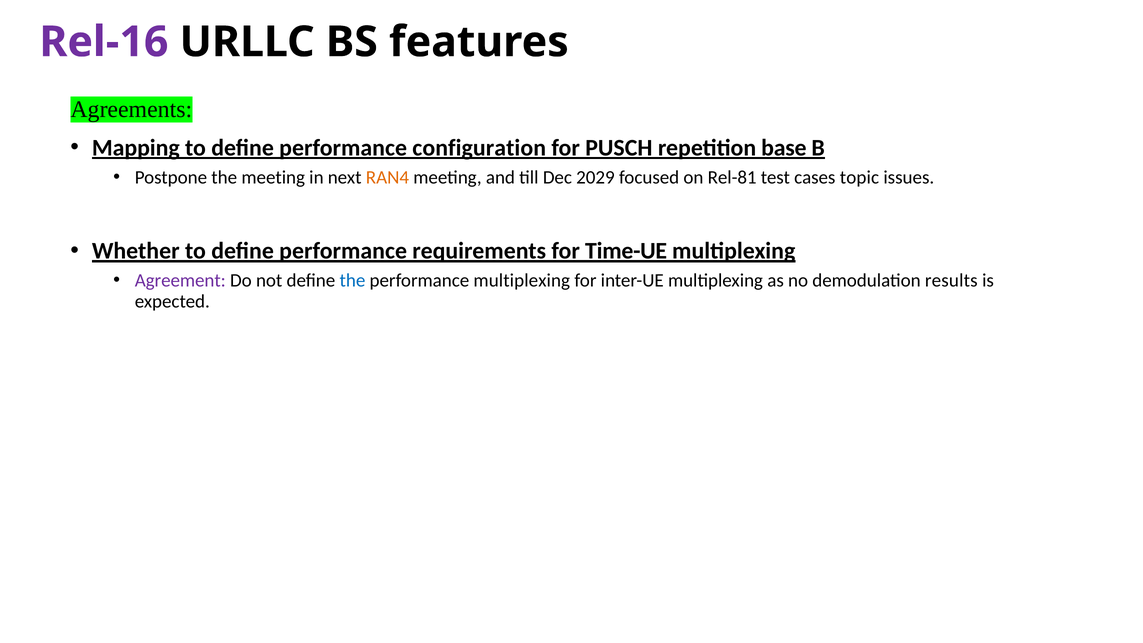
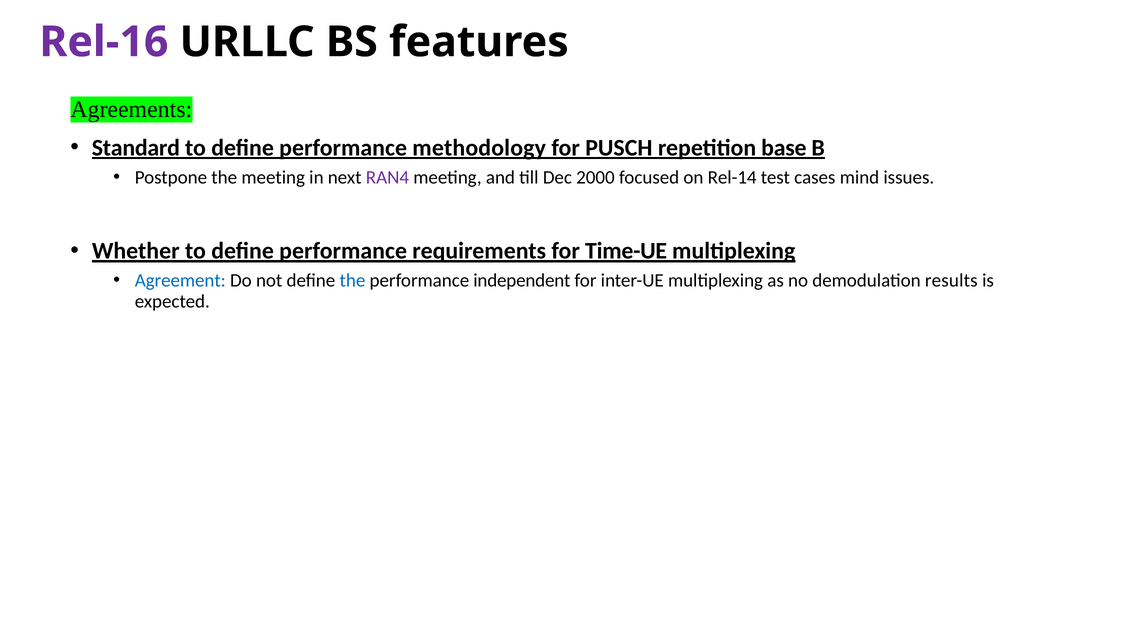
Mapping: Mapping -> Standard (136, 148)
configuration: configuration -> methodology (479, 148)
RAN4 colour: orange -> purple (387, 177)
2029: 2029 -> 2000 (595, 177)
Rel-81: Rel-81 -> Rel-14 (732, 177)
topic: topic -> mind (860, 177)
Agreement colour: purple -> blue (180, 280)
performance multiplexing: multiplexing -> independent (522, 280)
